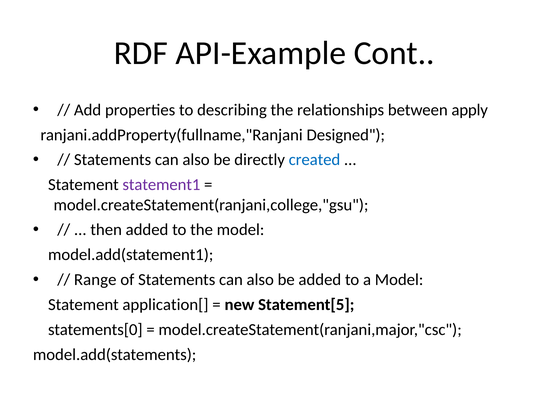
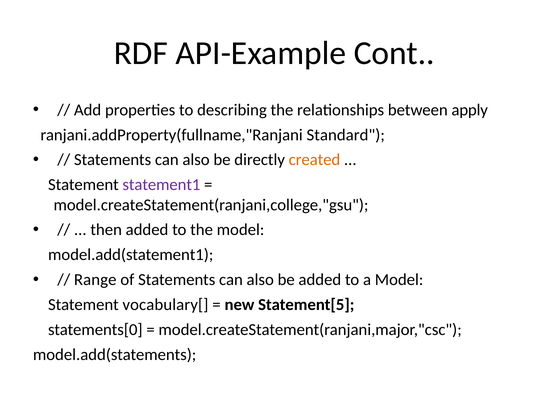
Designed: Designed -> Standard (346, 135)
created colour: blue -> orange (314, 160)
application[: application[ -> vocabulary[ (165, 305)
